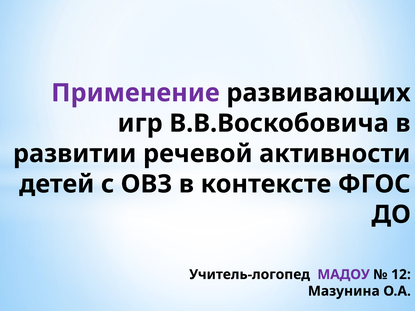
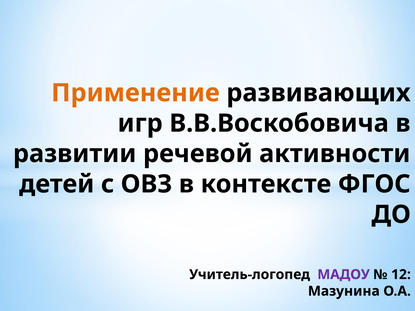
Применение colour: purple -> orange (135, 93)
